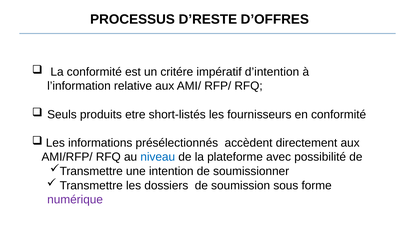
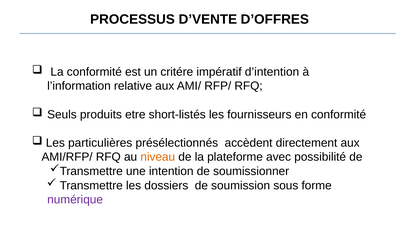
D’RESTE: D’RESTE -> D’VENTE (208, 19)
informations: informations -> particulières (100, 143)
niveau colour: blue -> orange (158, 157)
